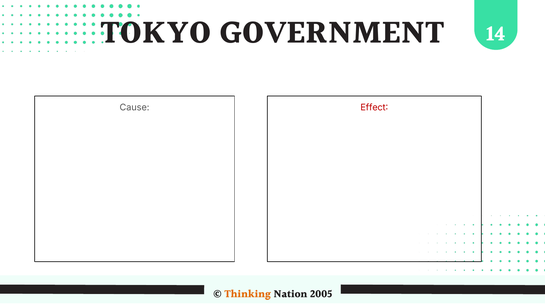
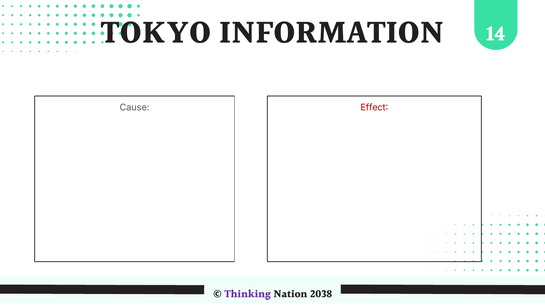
GOVERNMENT: GOVERNMENT -> INFORMATION (332, 34)
Thinking colour: orange -> purple (248, 294)
2005: 2005 -> 2038 (321, 294)
